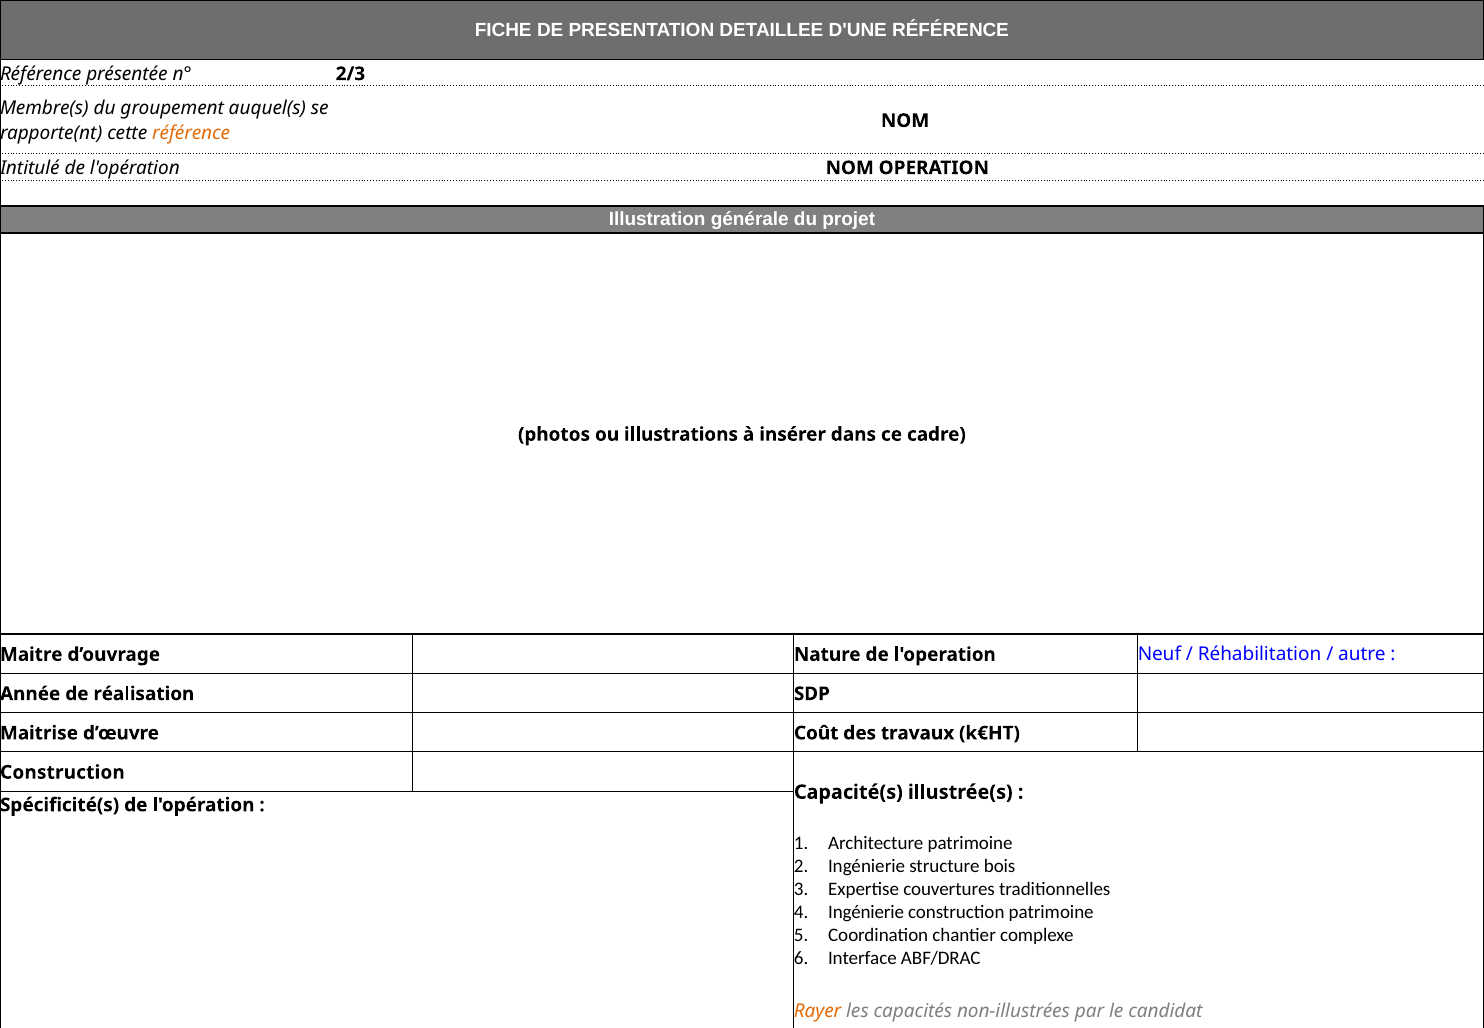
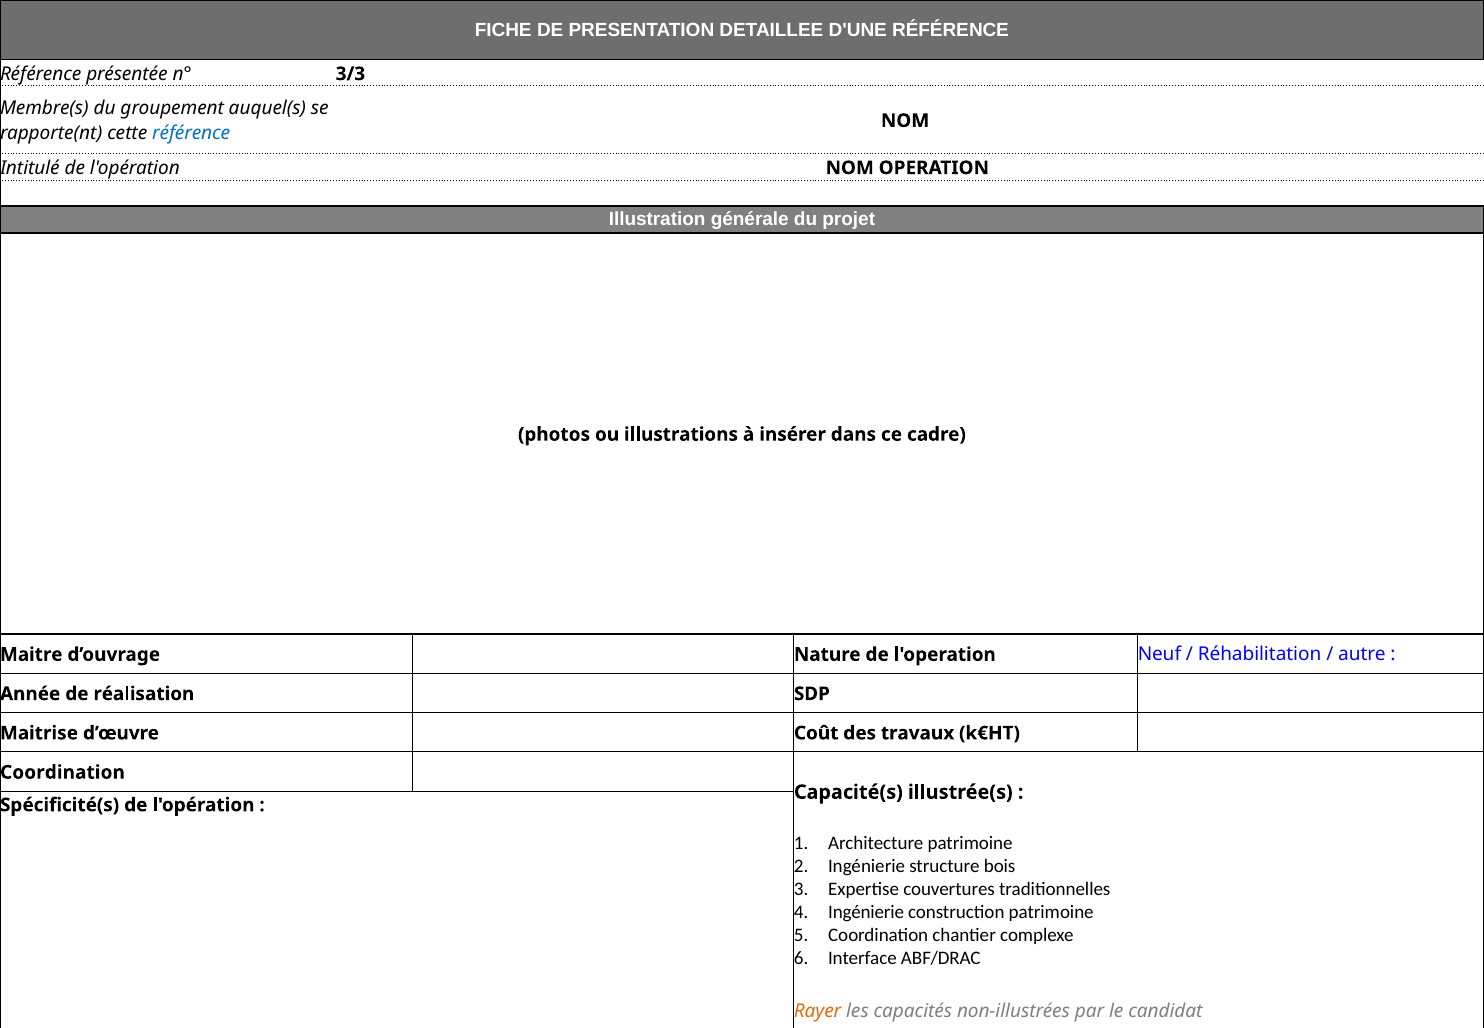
2/3: 2/3 -> 3/3 (350, 74)
référence colour: orange -> blue (191, 134)
Construction: Construction -> Coordination (62, 772)
